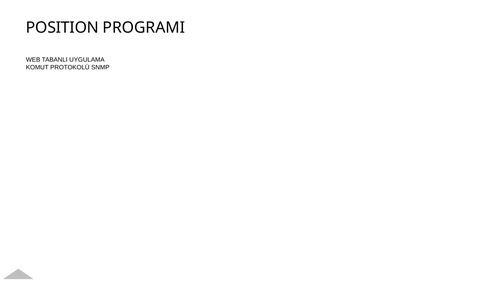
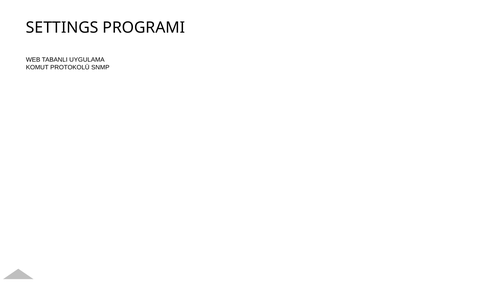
POSITION: POSITION -> SETTINGS (62, 28)
